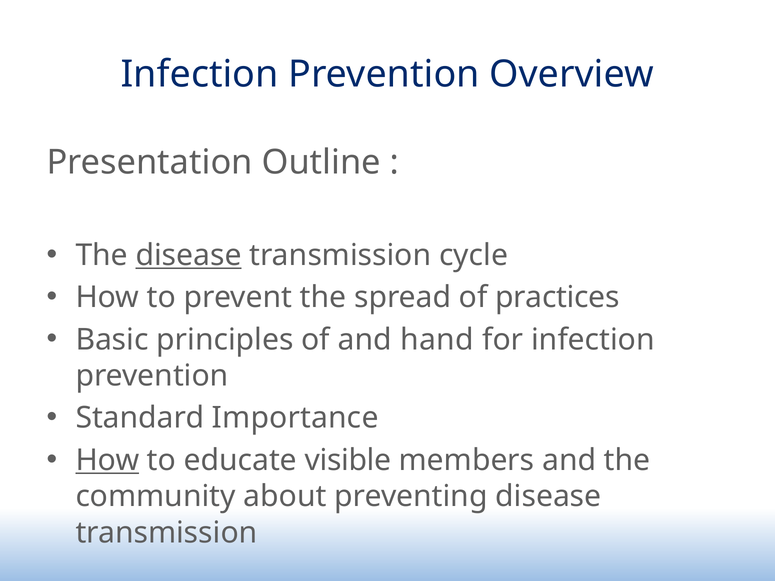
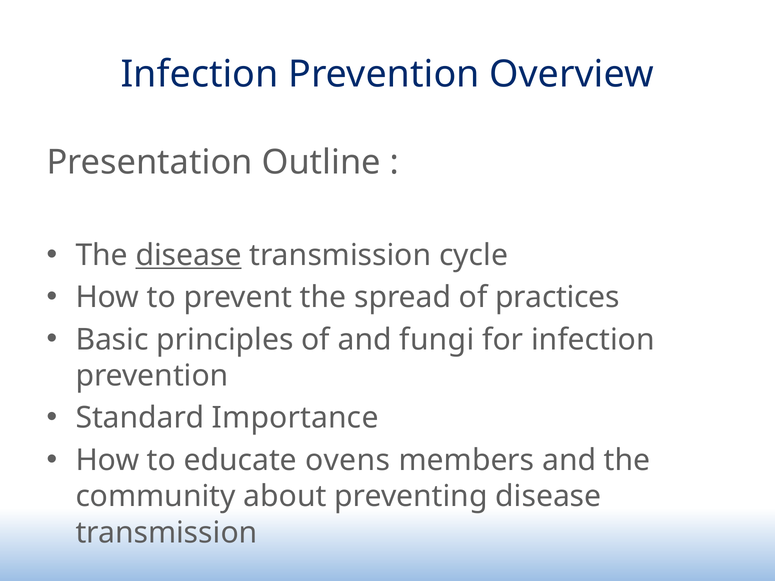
hand: hand -> fungi (437, 340)
How underline: present -> none (107, 460)
visible: visible -> ovens (348, 460)
